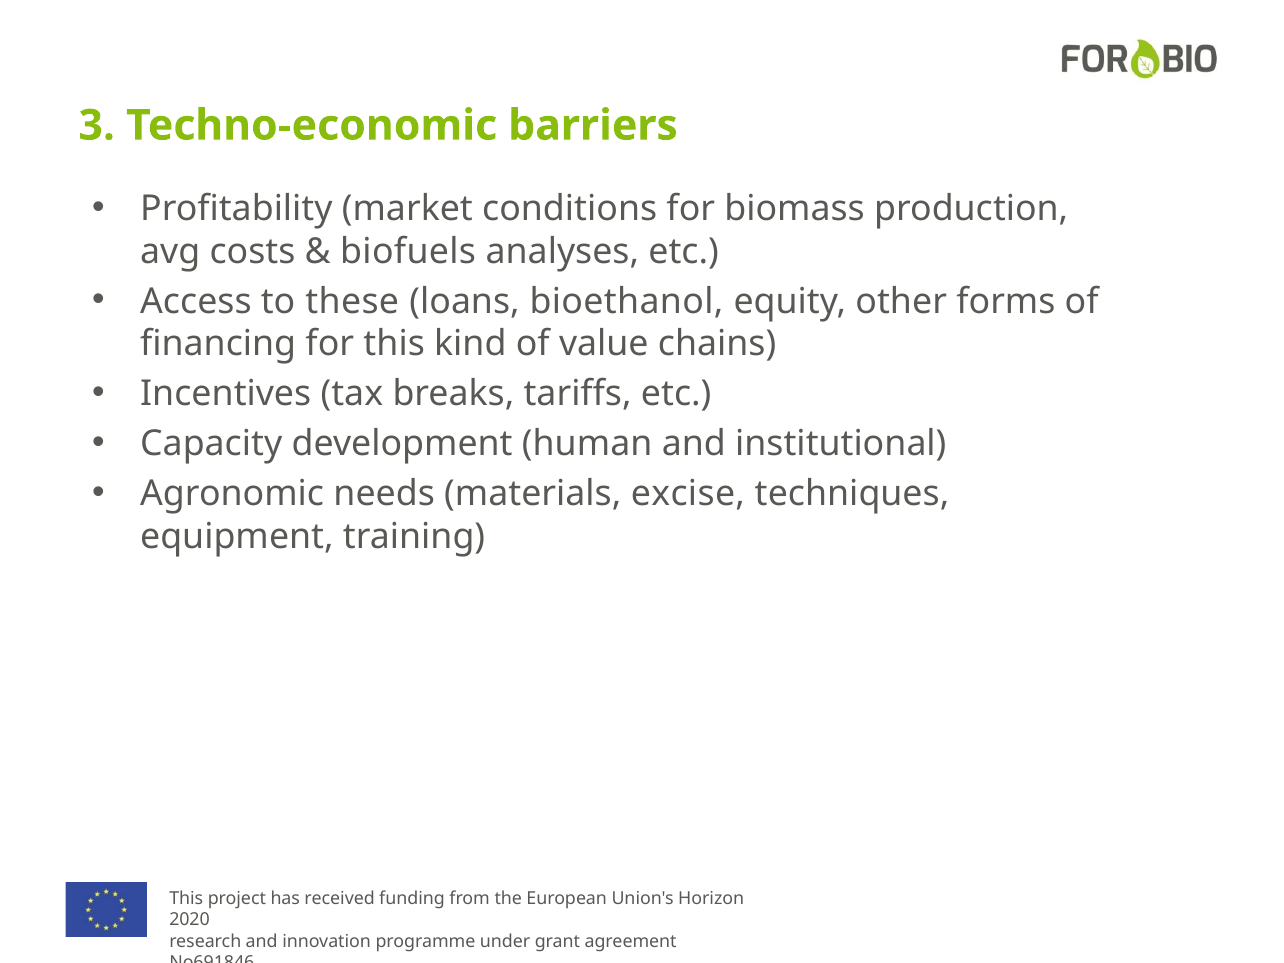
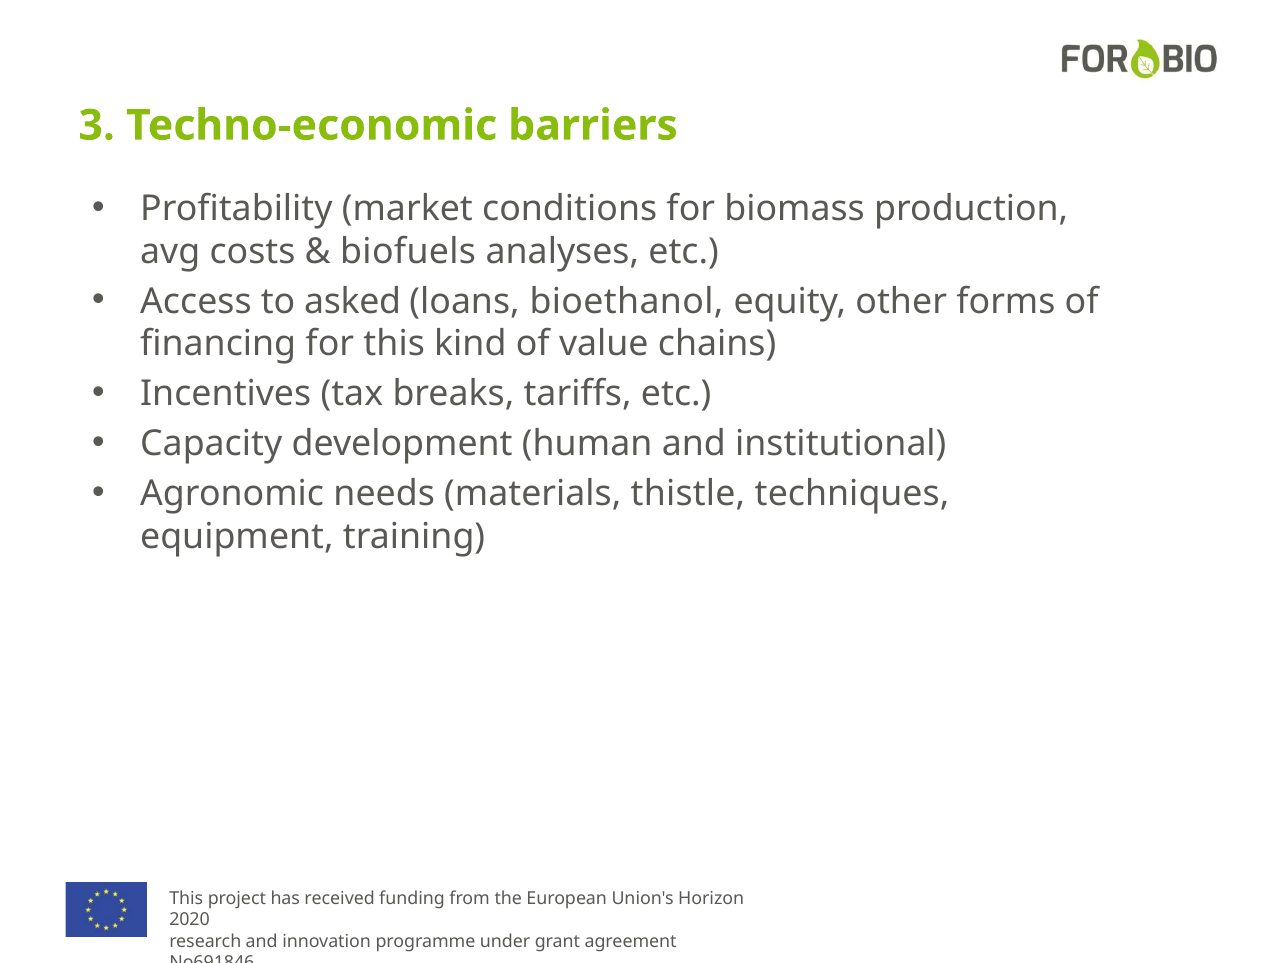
these: these -> asked (353, 301)
excise: excise -> thistle (688, 494)
